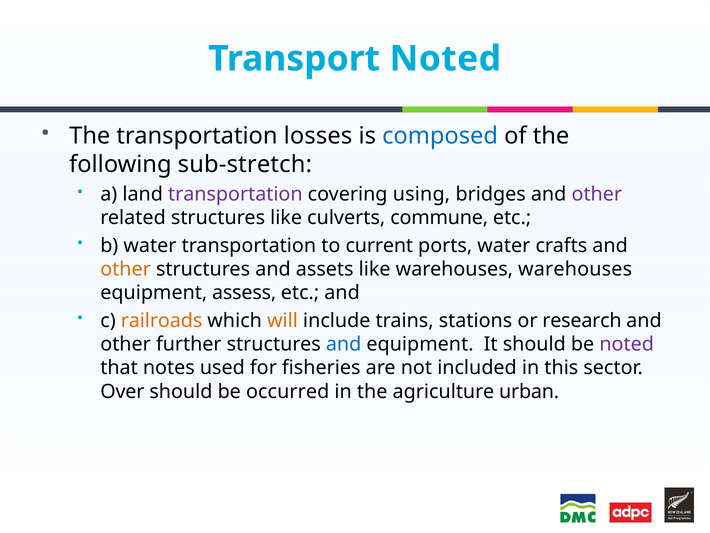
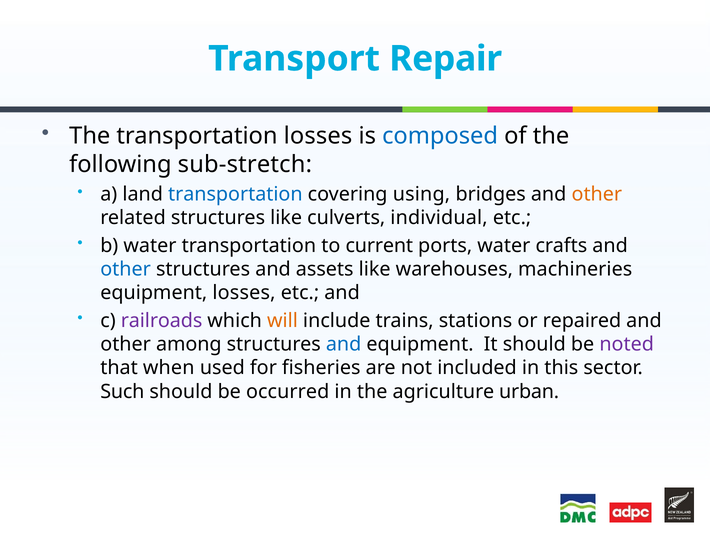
Transport Noted: Noted -> Repair (446, 59)
transportation colour: purple -> blue (235, 194)
other colour: purple -> orange (597, 194)
commune: commune -> individual (439, 218)
other colour: orange -> blue (126, 269)
warehouses warehouses: warehouses -> machineries (575, 269)
equipment assess: assess -> losses (244, 293)
railroads colour: orange -> purple (162, 320)
research: research -> repaired (582, 320)
further: further -> among (189, 344)
notes: notes -> when (169, 368)
Over: Over -> Such (122, 391)
